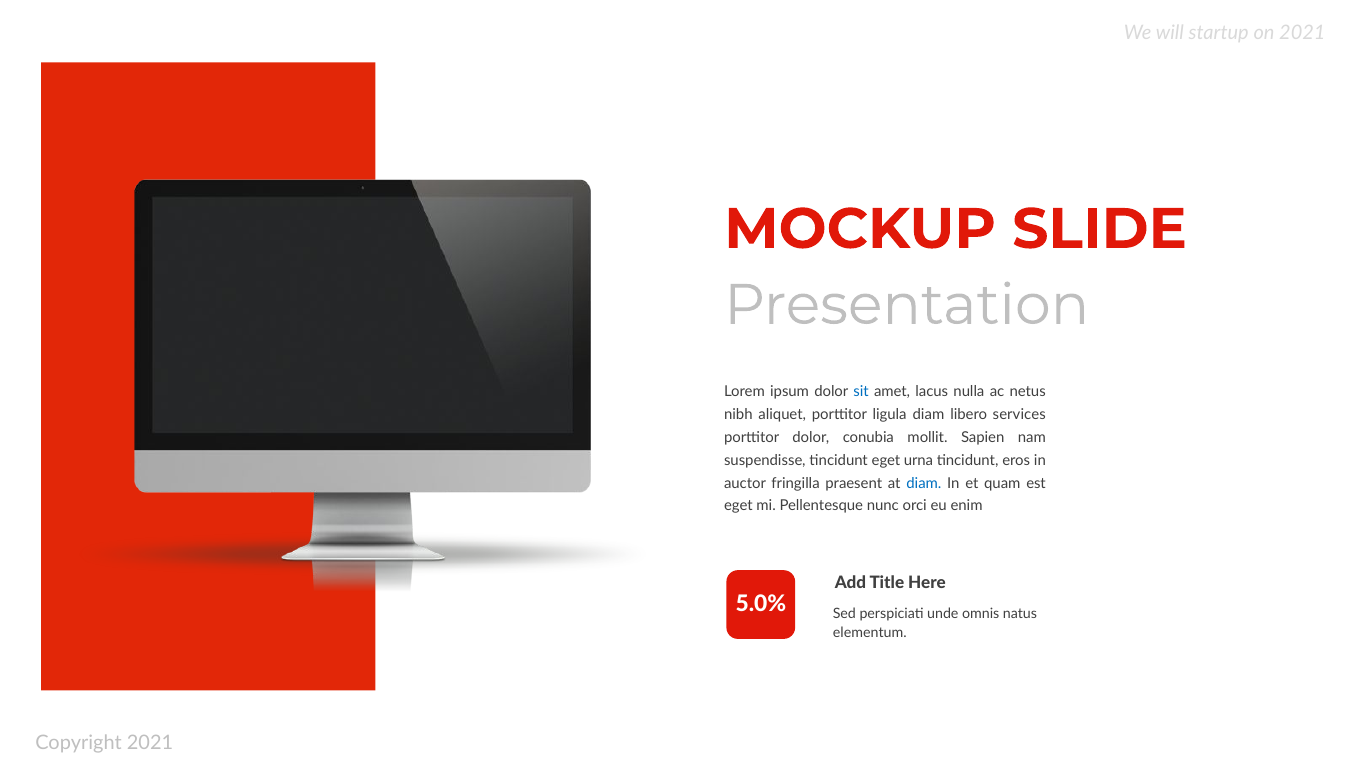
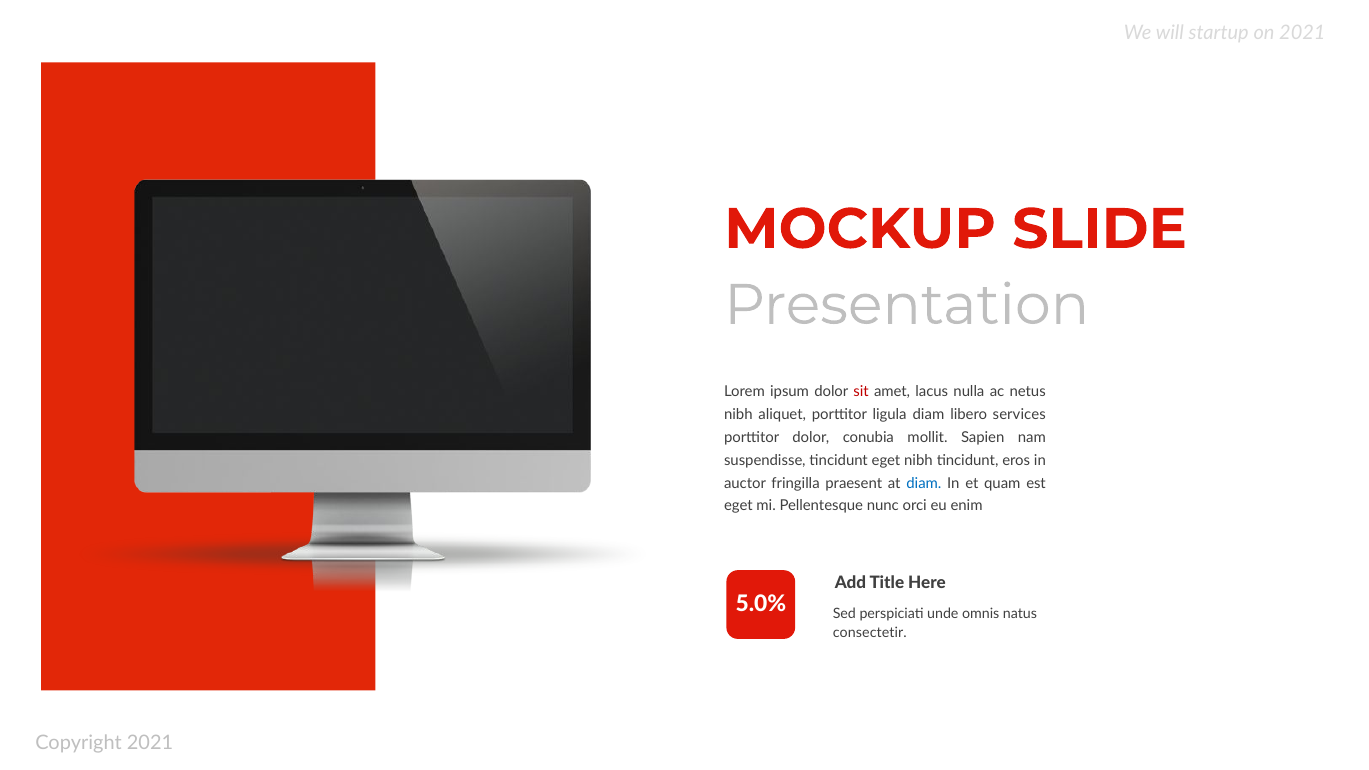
sit colour: blue -> red (861, 392)
eget urna: urna -> nibh (918, 460)
elementum: elementum -> consectetir (870, 633)
